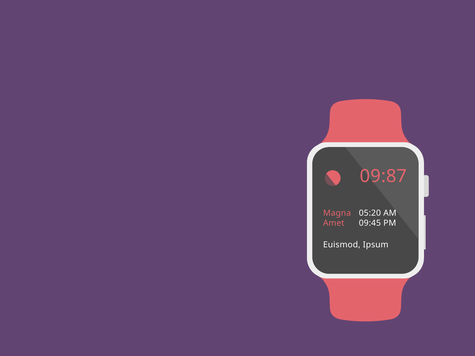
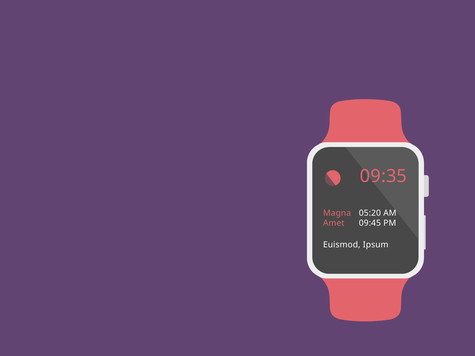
09:87: 09:87 -> 09:35 (383, 176)
